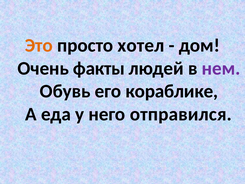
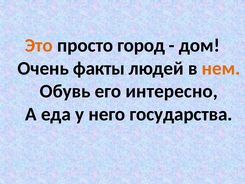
хотел: хотел -> город (141, 45)
нем colour: purple -> orange (221, 68)
кораблике: кораблике -> интересно (172, 91)
отправился: отправился -> государства (181, 114)
